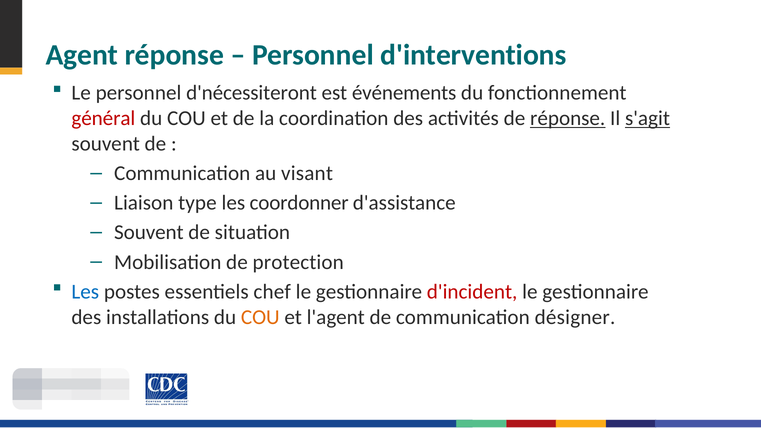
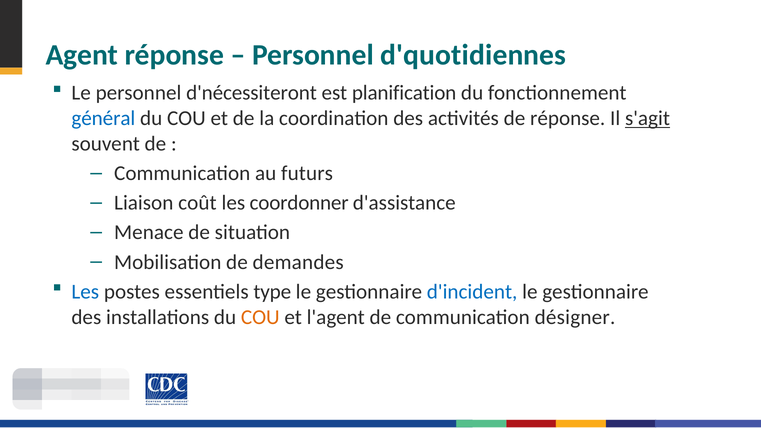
d'interventions: d'interventions -> d'quotidiennes (473, 55)
événements: événements -> planification (404, 93)
général colour: red -> blue (103, 118)
réponse underline: present -> none (568, 118)
visant: visant -> futurs (307, 173)
type: type -> coût (197, 203)
Souvent: Souvent -> Menace (149, 233)
protection: protection -> demandes (298, 262)
chef: chef -> type (272, 292)
d'incident colour: red -> blue (472, 292)
